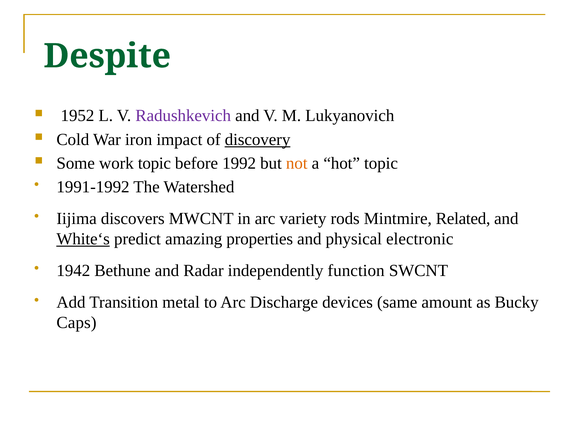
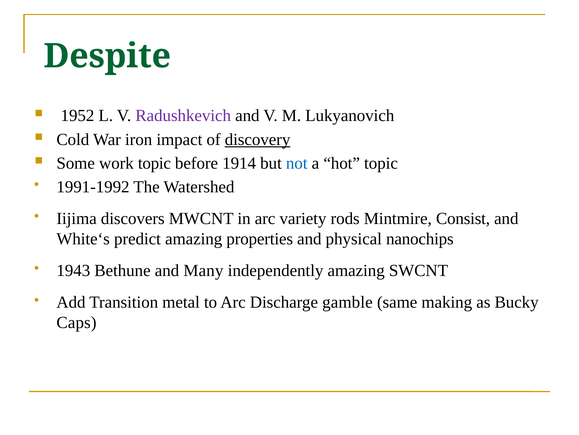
1992: 1992 -> 1914 (239, 163)
not colour: orange -> blue (297, 163)
Related: Related -> Consist (463, 218)
White‘s underline: present -> none (83, 238)
electronic: electronic -> nanochips (420, 238)
1942: 1942 -> 1943 (73, 270)
Radar: Radar -> Many (203, 270)
independently function: function -> amazing (356, 270)
devices: devices -> gamble (347, 302)
amount: amount -> making (447, 302)
